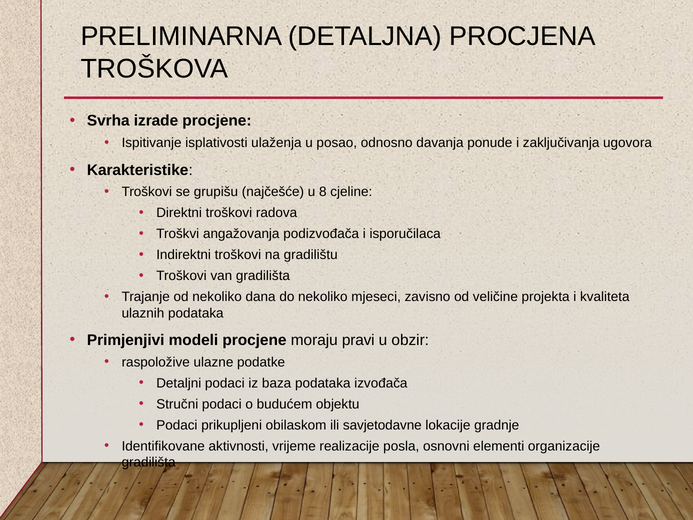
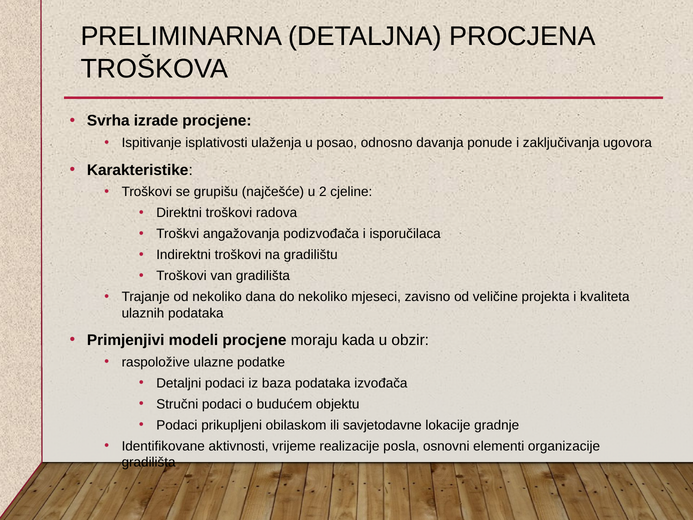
8: 8 -> 2 (323, 192)
pravi: pravi -> kada (358, 340)
